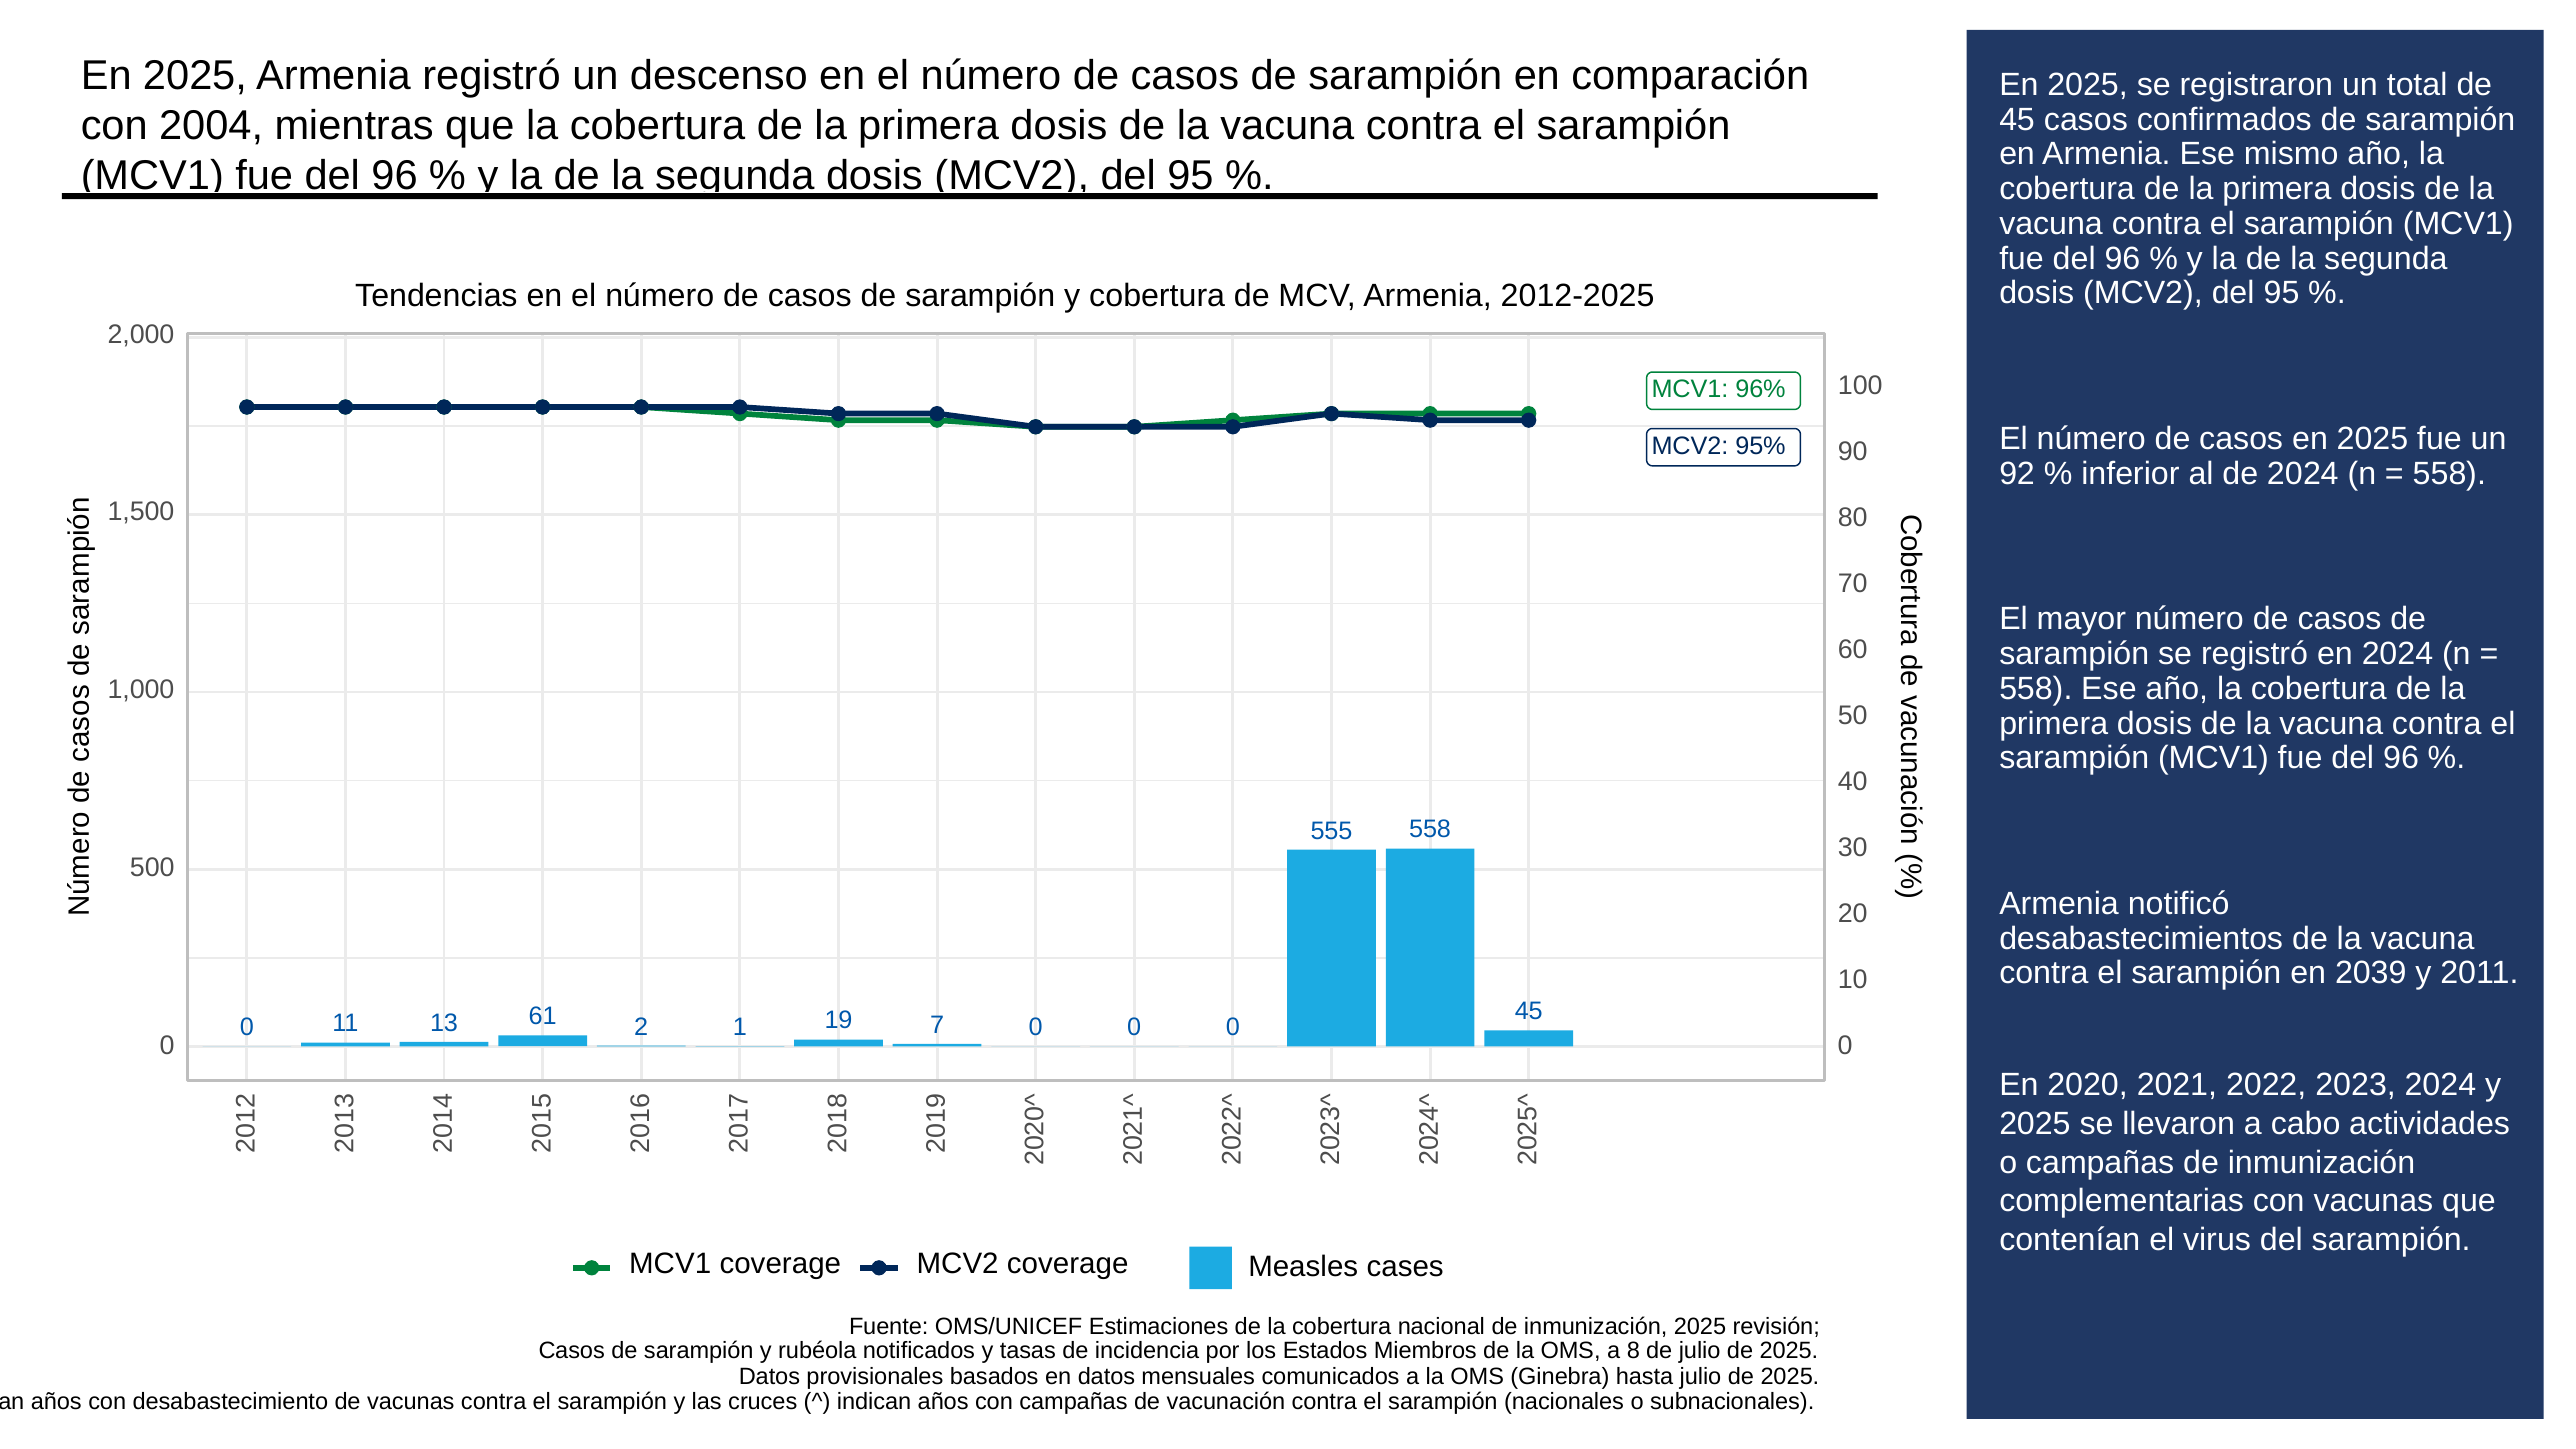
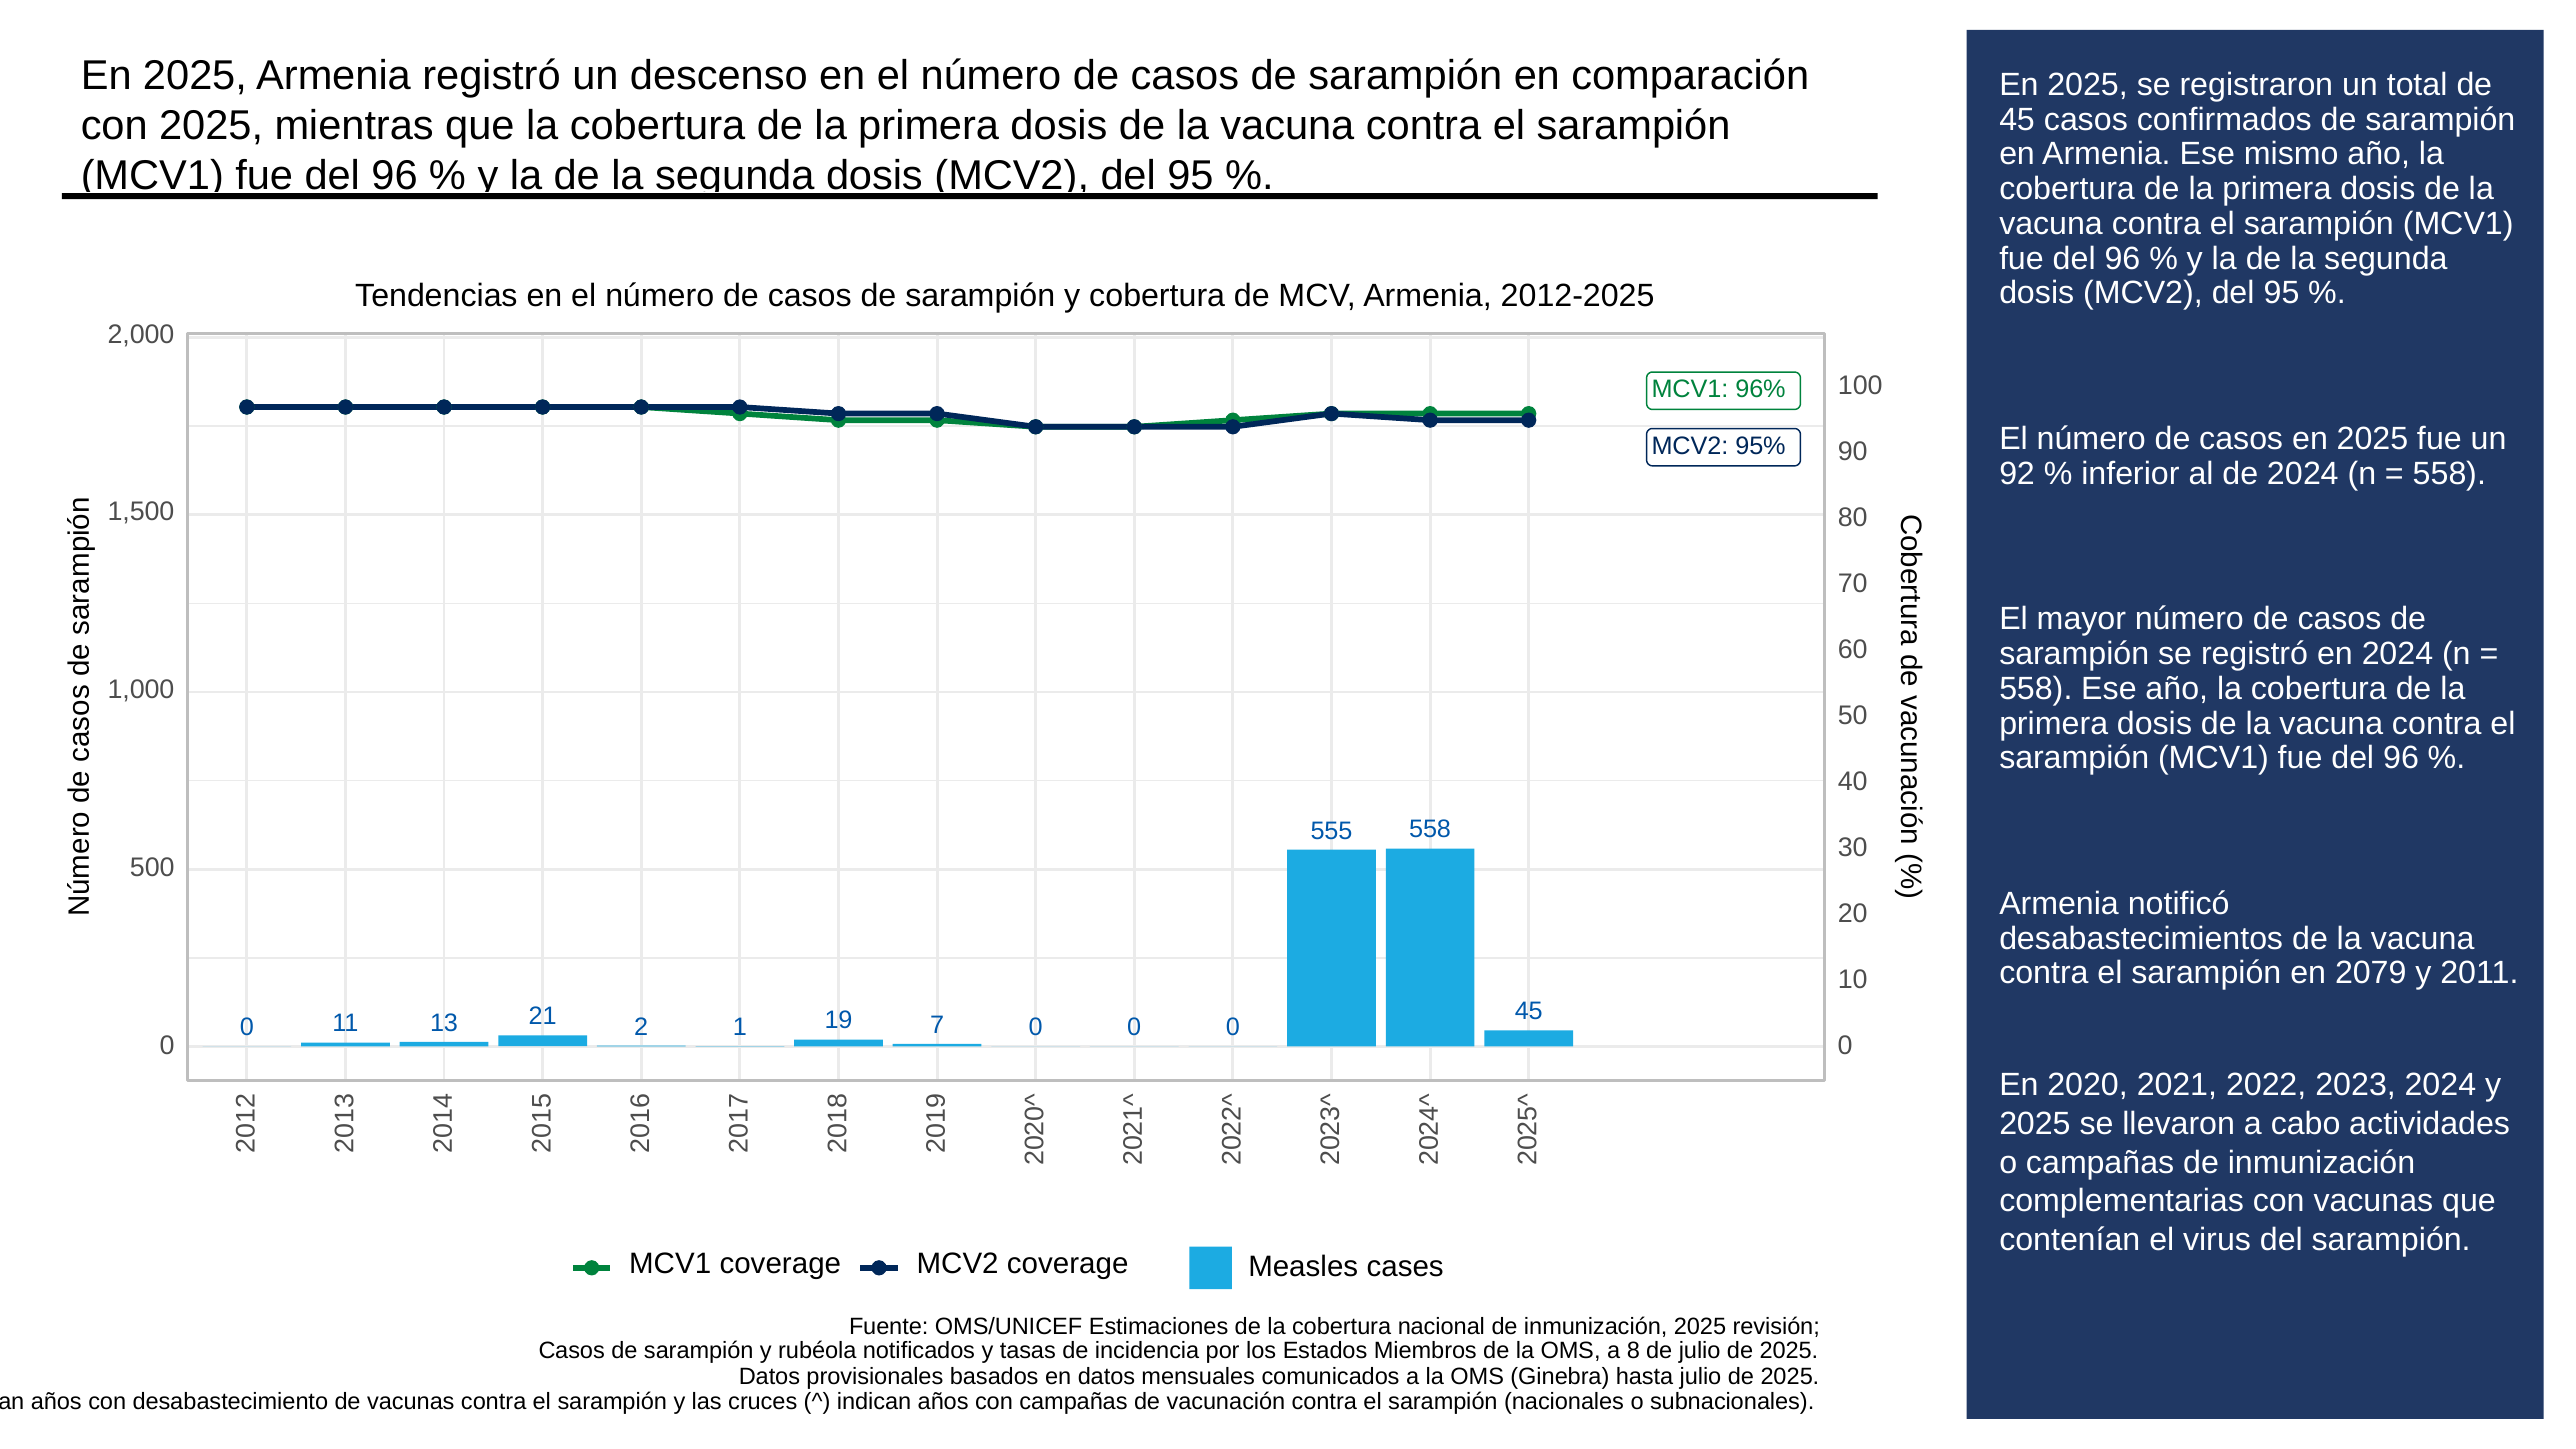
con 2004: 2004 -> 2025 (211, 126)
2039: 2039 -> 2079 (2371, 973)
61: 61 -> 21 (543, 1016)
